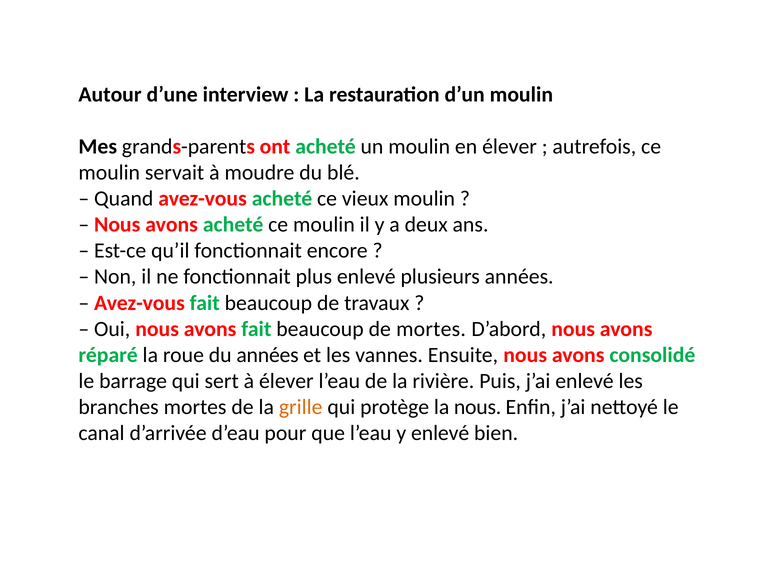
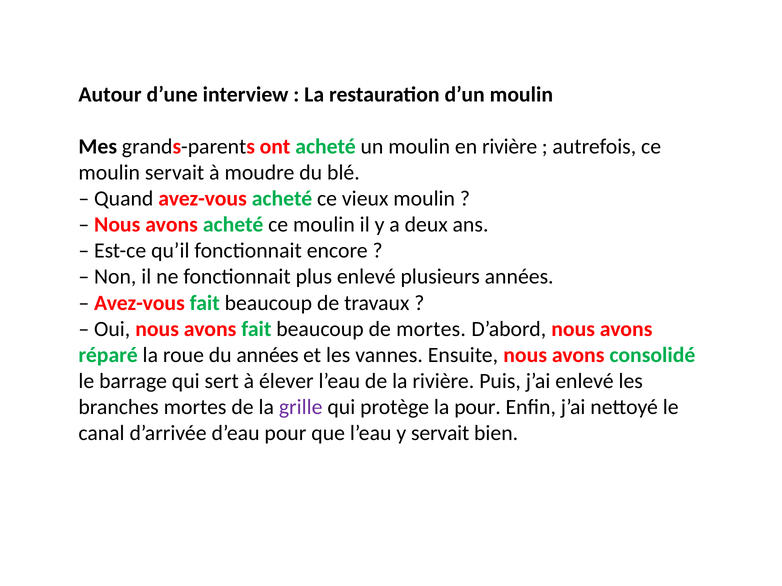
en élever: élever -> rivière (510, 147)
grille colour: orange -> purple (301, 407)
la nous: nous -> pour (478, 407)
y enlevé: enlevé -> servait (440, 433)
